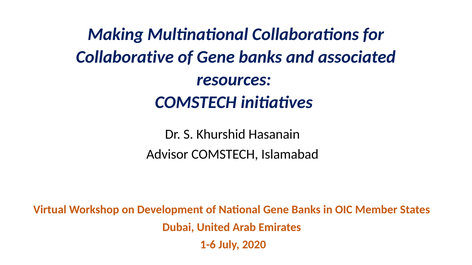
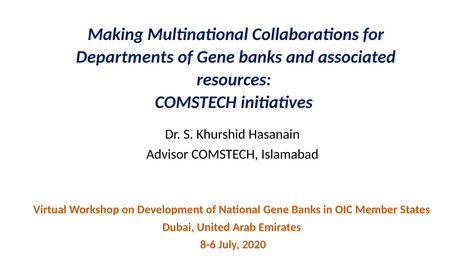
Collaborative: Collaborative -> Departments (125, 57)
1-6: 1-6 -> 8-6 (208, 245)
